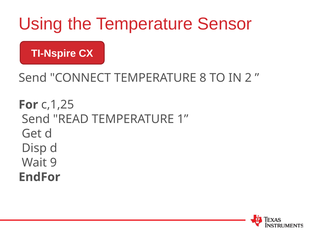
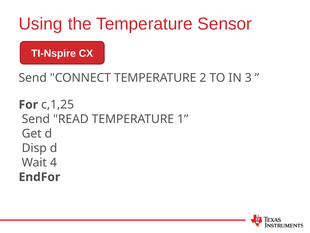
8: 8 -> 2 (203, 78)
2: 2 -> 3 (248, 78)
9: 9 -> 4 (53, 162)
